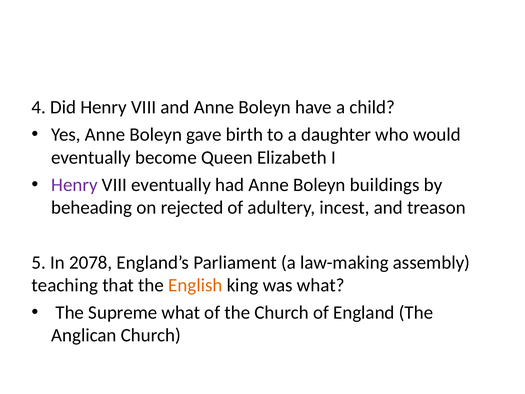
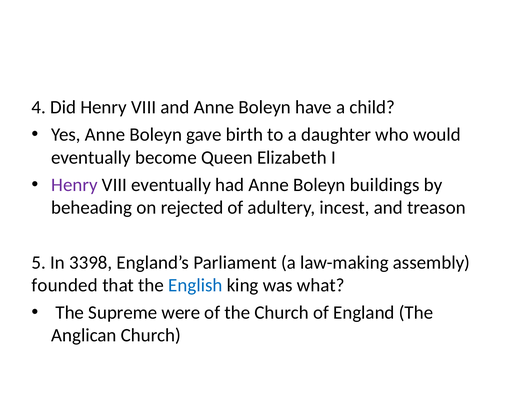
2078: 2078 -> 3398 (91, 262)
teaching: teaching -> founded (65, 285)
English colour: orange -> blue (195, 285)
Supreme what: what -> were (181, 312)
